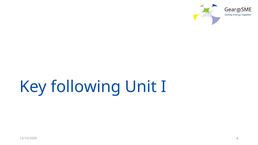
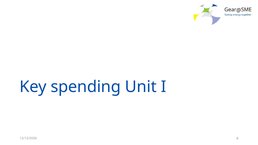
following: following -> spending (86, 87)
